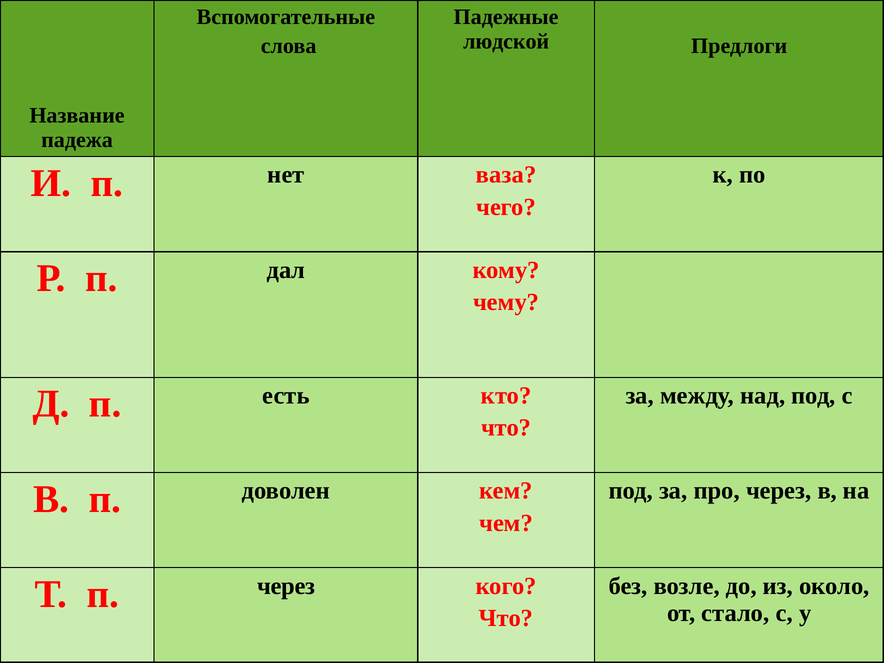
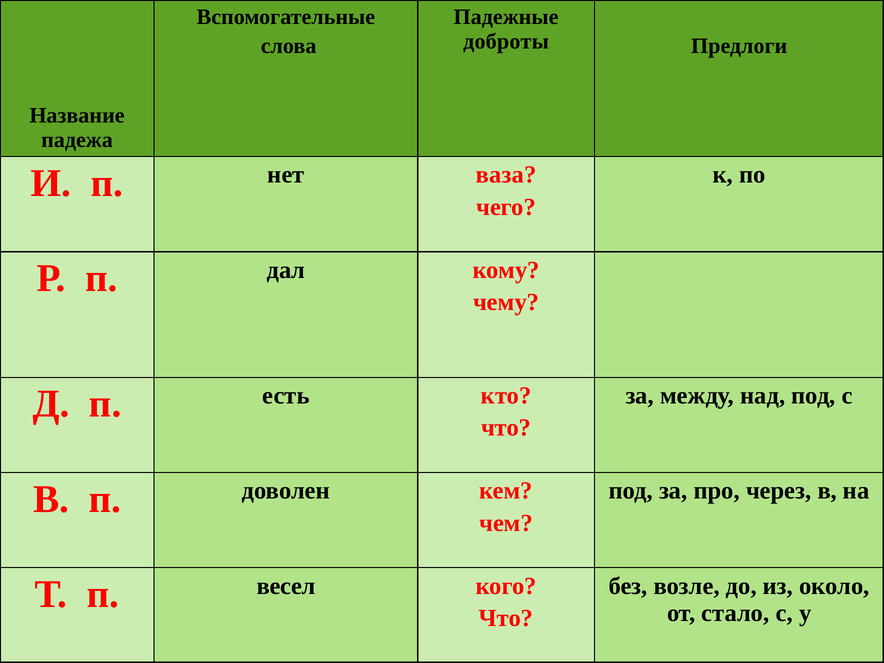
людской: людской -> доброты (506, 41)
п через: через -> весел (286, 586)
